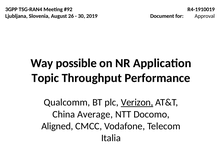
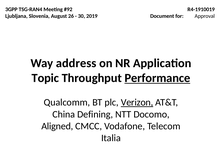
possible: possible -> address (76, 63)
Performance underline: none -> present (157, 78)
Average: Average -> Defining (95, 114)
